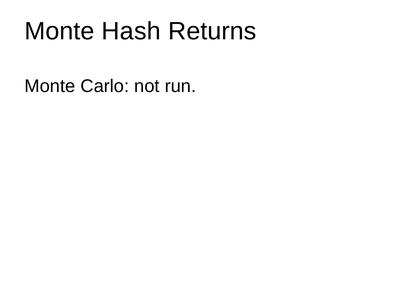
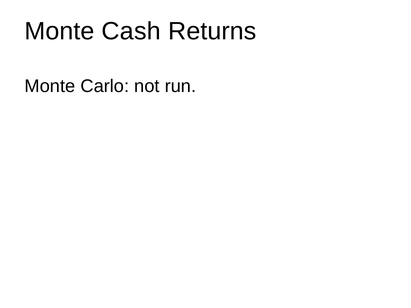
Hash: Hash -> Cash (131, 31)
